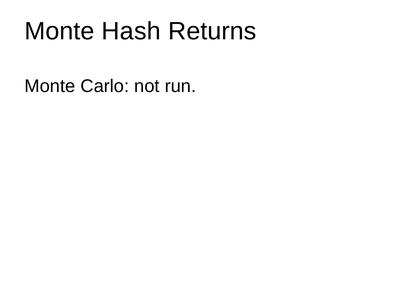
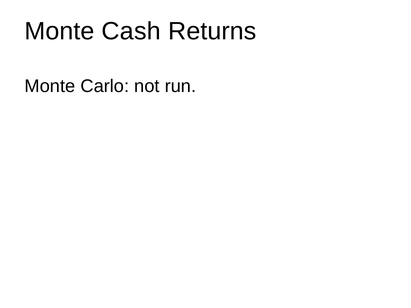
Hash: Hash -> Cash (131, 31)
